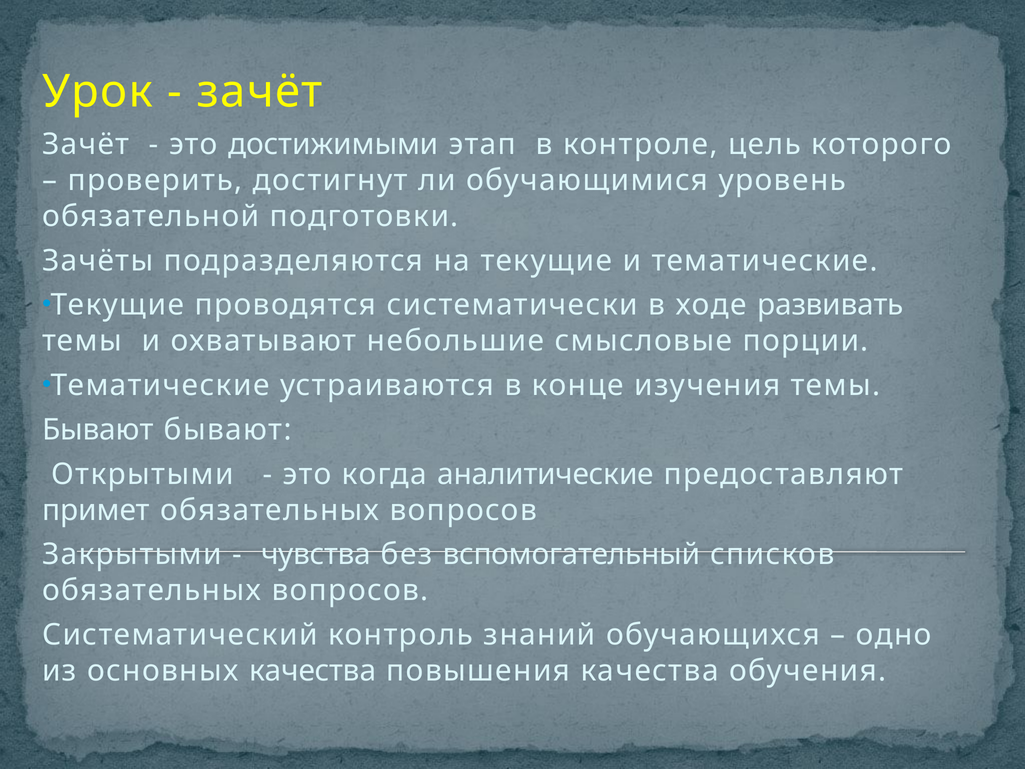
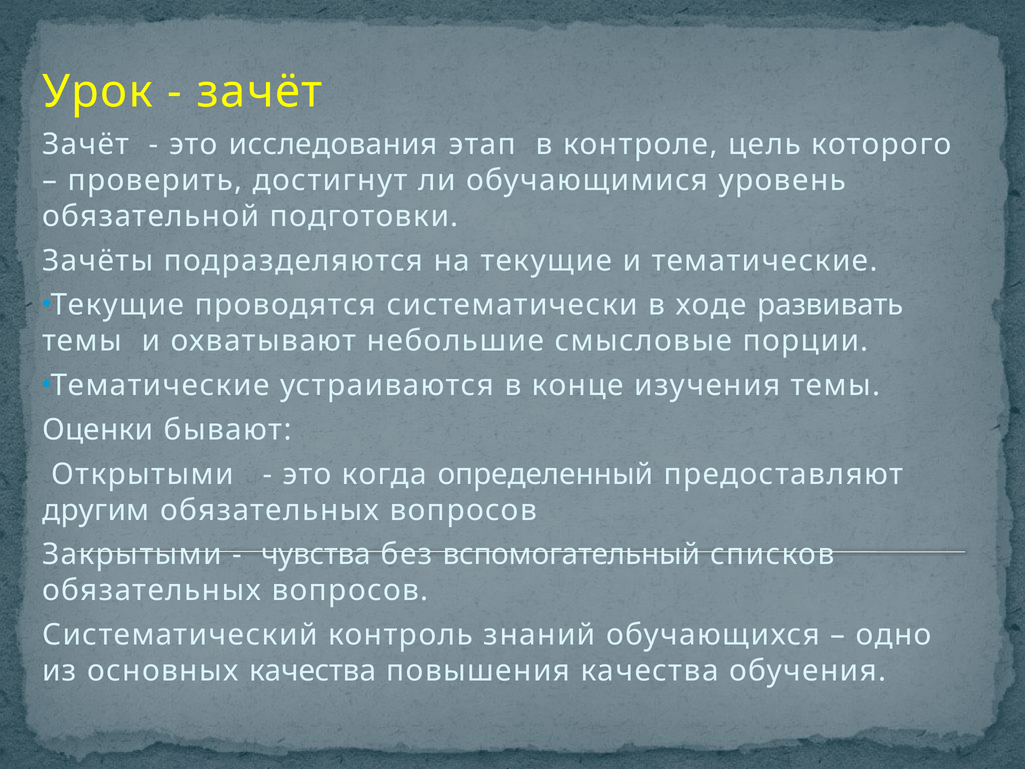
достижимыми: достижимыми -> исследования (333, 144)
Бывают: Бывают -> Оценки (98, 430)
аналитические: аналитические -> определенный (545, 474)
примет: примет -> другим (96, 510)
